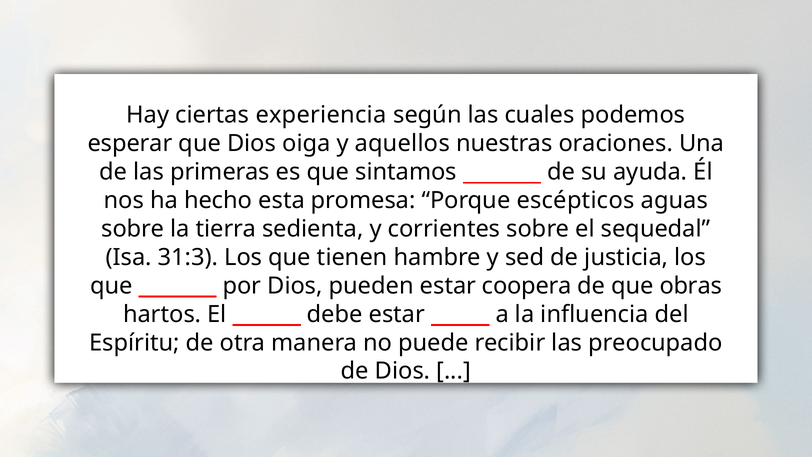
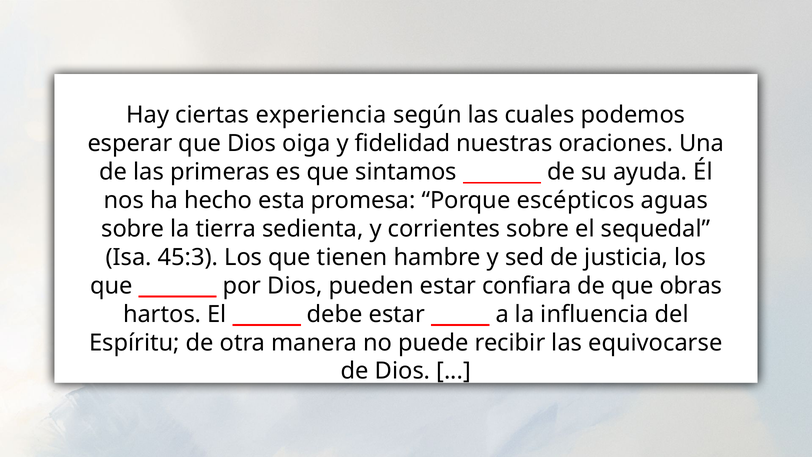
aquellos: aquellos -> fidelidad (402, 143)
31:3: 31:3 -> 45:3 (188, 257)
coopera: coopera -> confiara (527, 286)
preocupado: preocupado -> equivocarse (655, 342)
